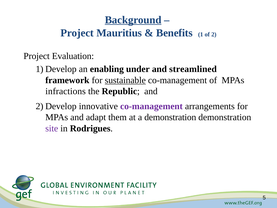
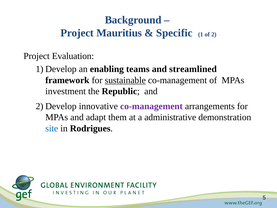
Background underline: present -> none (133, 20)
Benefits: Benefits -> Specific (174, 33)
under: under -> teams (138, 69)
infractions: infractions -> investment (66, 91)
a demonstration: demonstration -> administrative (170, 117)
site colour: purple -> blue (52, 128)
